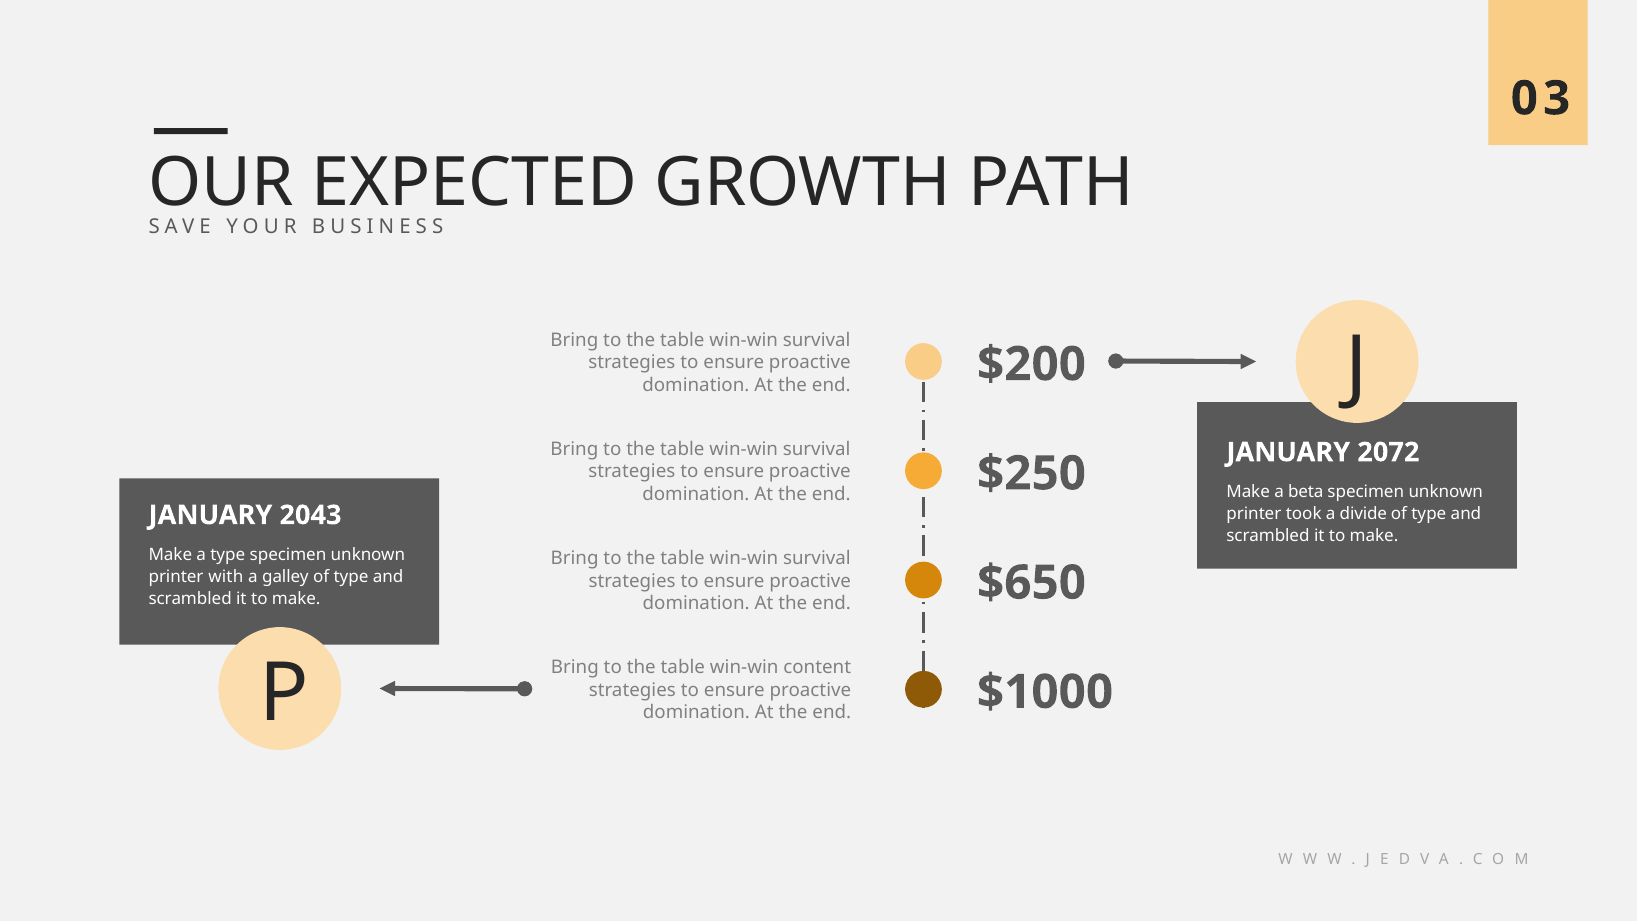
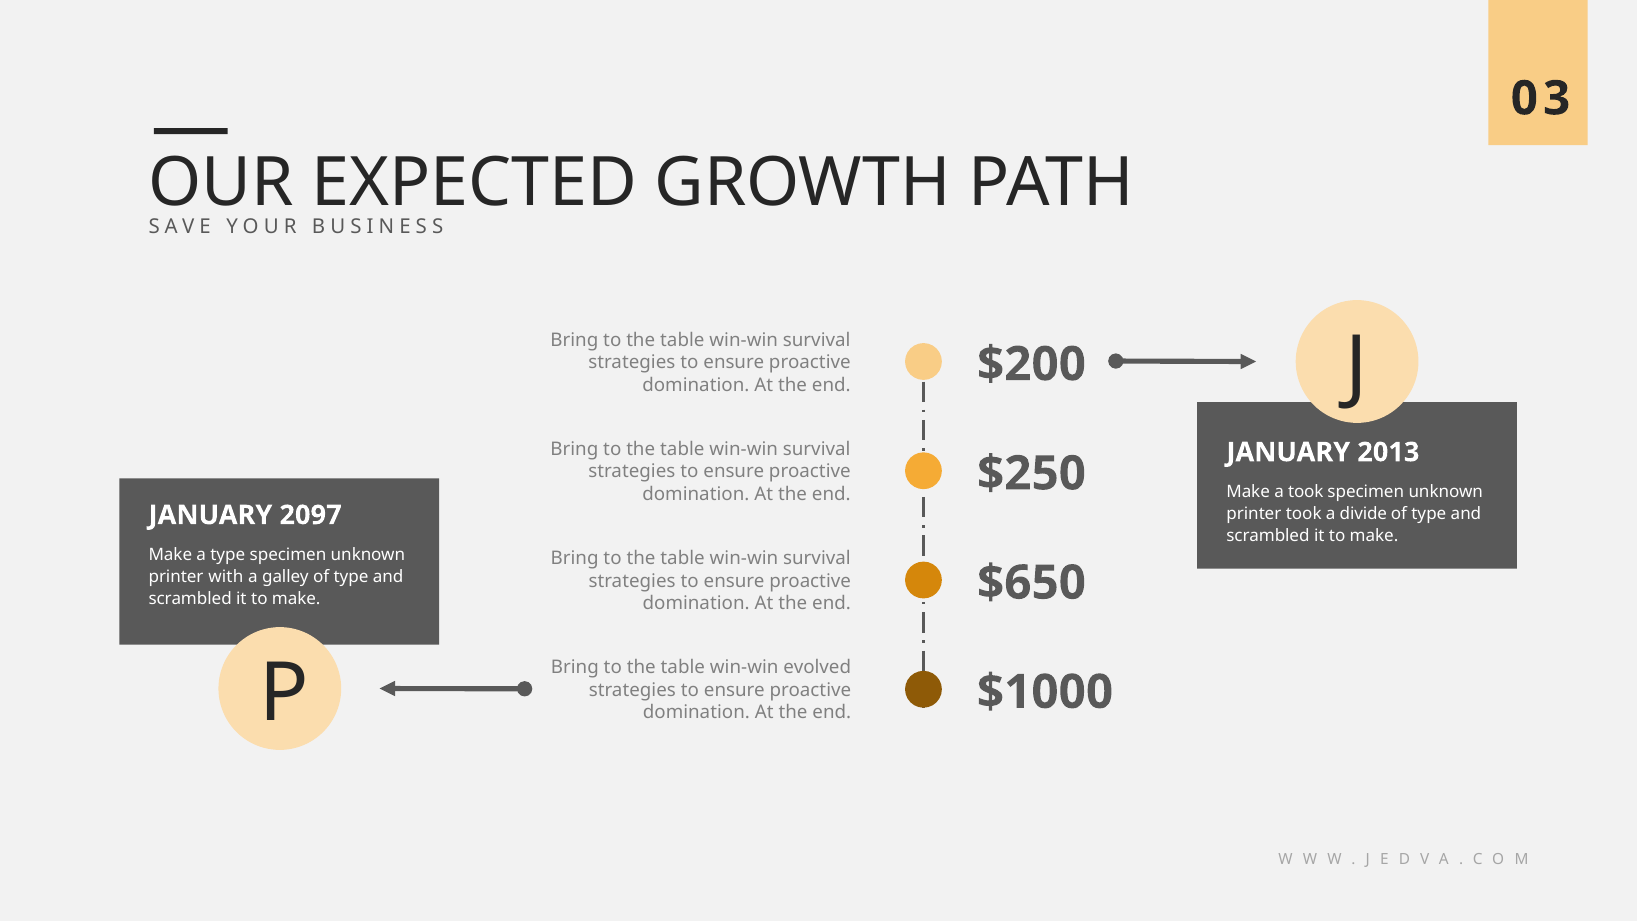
2072: 2072 -> 2013 (1388, 452)
a beta: beta -> took (1306, 492)
2043: 2043 -> 2097 (311, 515)
content: content -> evolved (817, 667)
